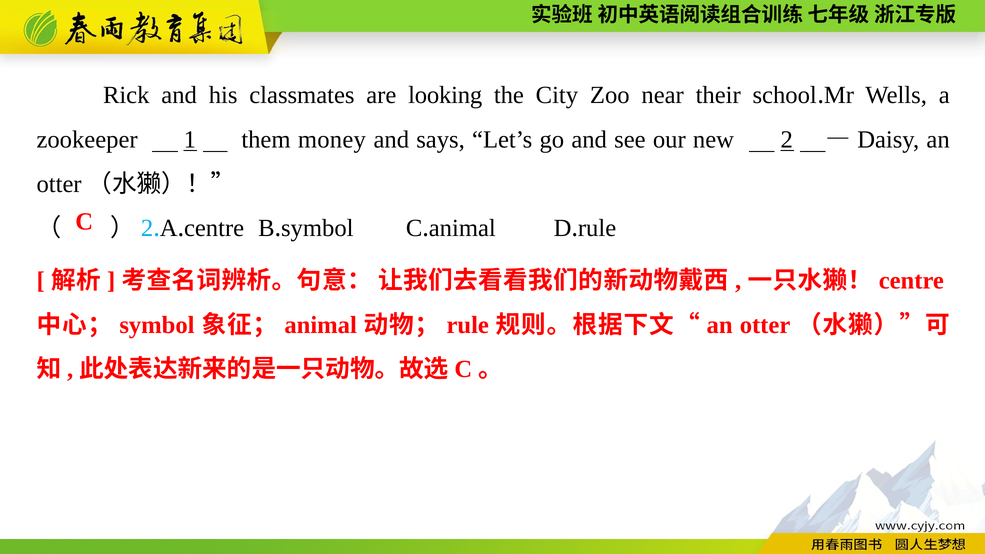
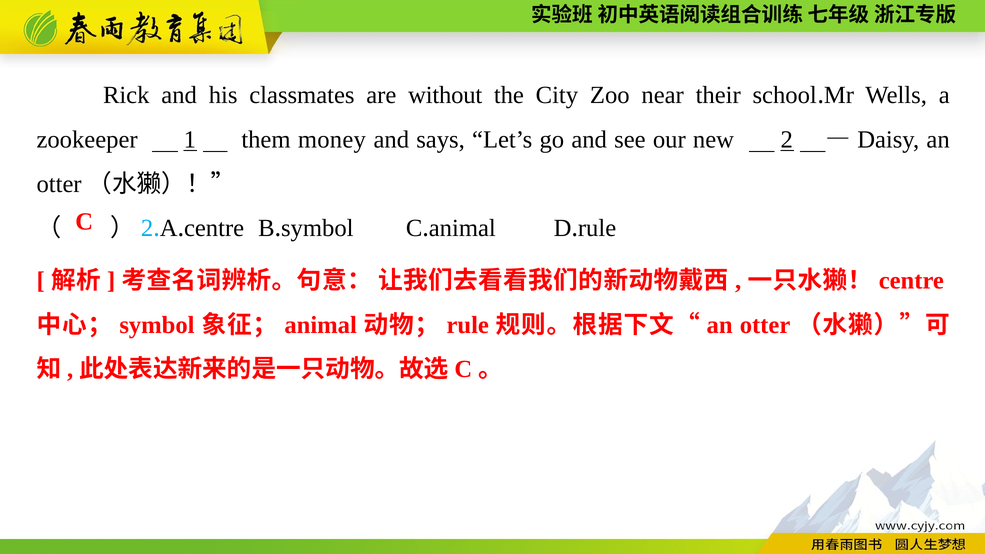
looking: looking -> without (445, 95)
